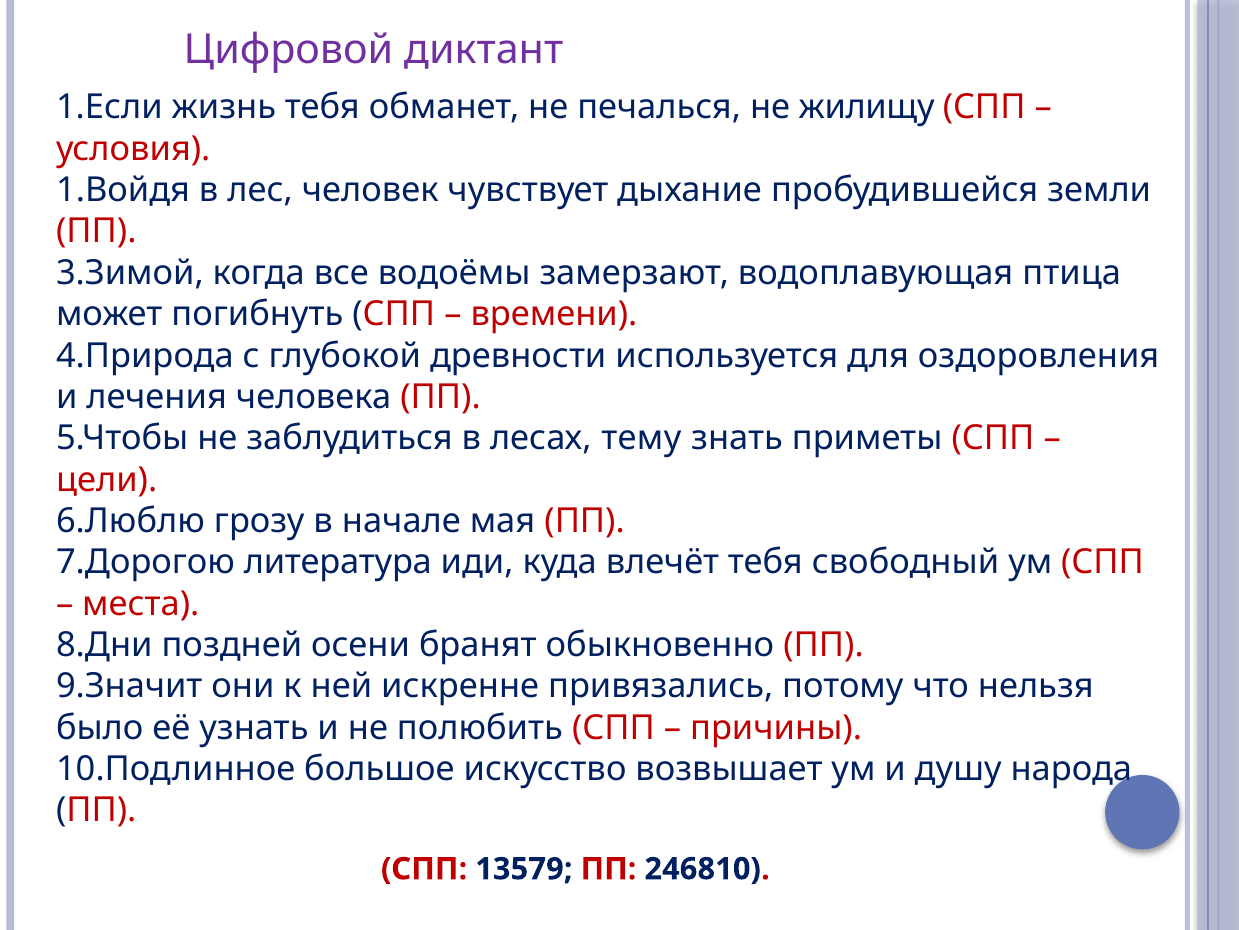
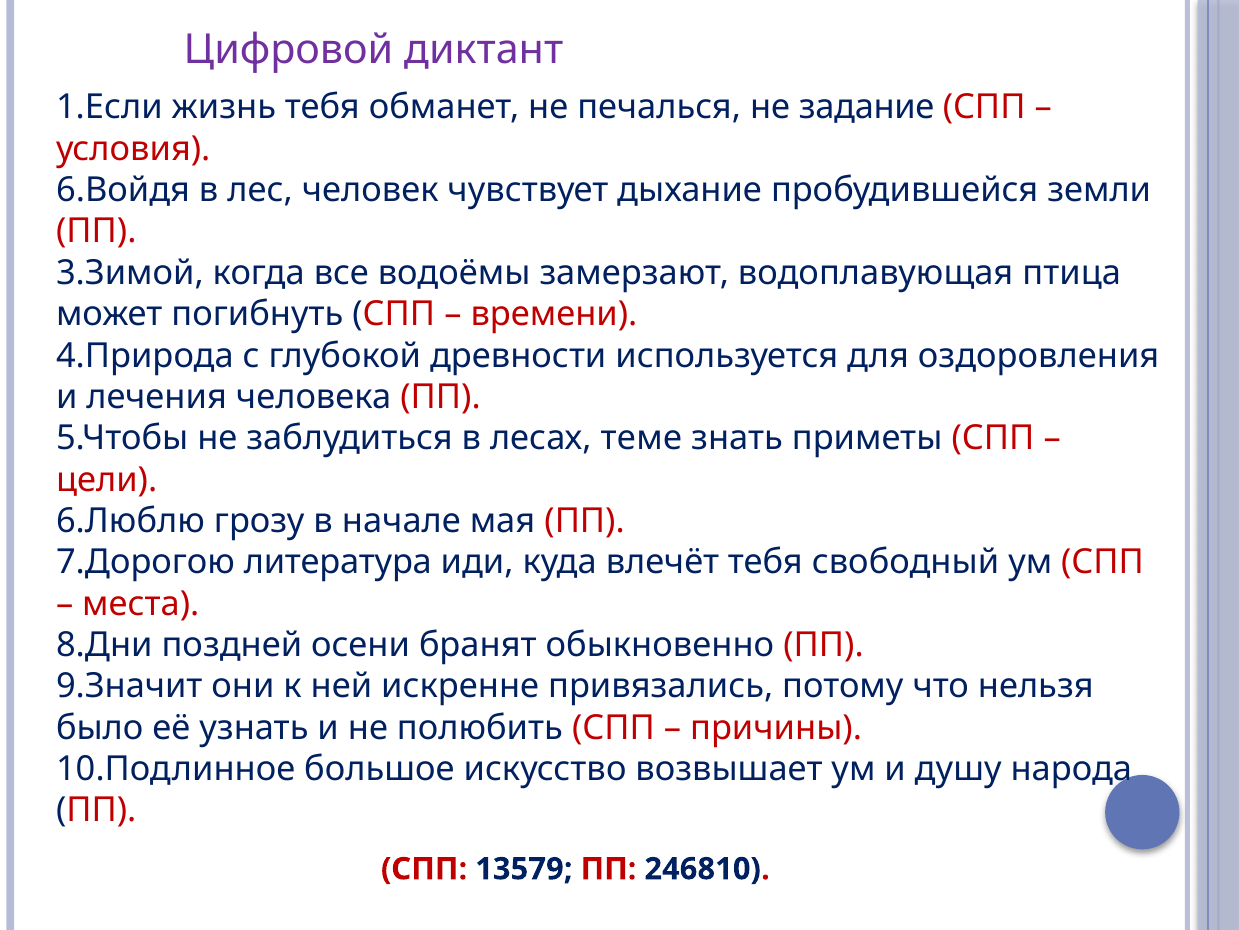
жилищу: жилищу -> задание (867, 107)
1.Войдя: 1.Войдя -> 6.Войдя (123, 190)
тему: тему -> теме (641, 438)
